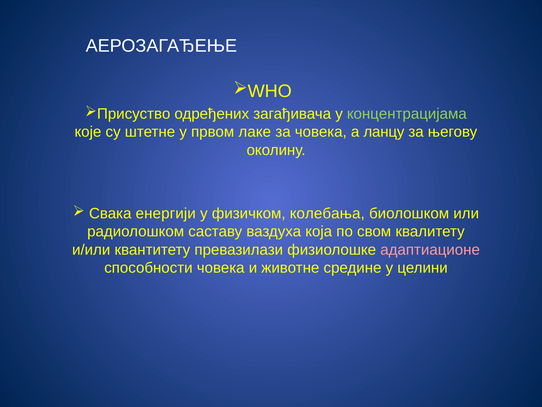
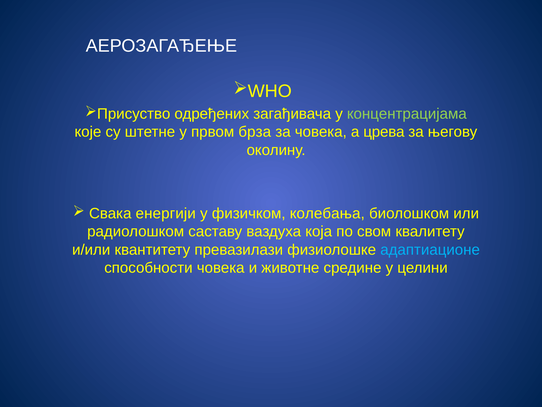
лаке: лаке -> брза (255, 132)
ланцу: ланцу -> црева (384, 132)
адаптиационе colour: pink -> light blue (430, 249)
